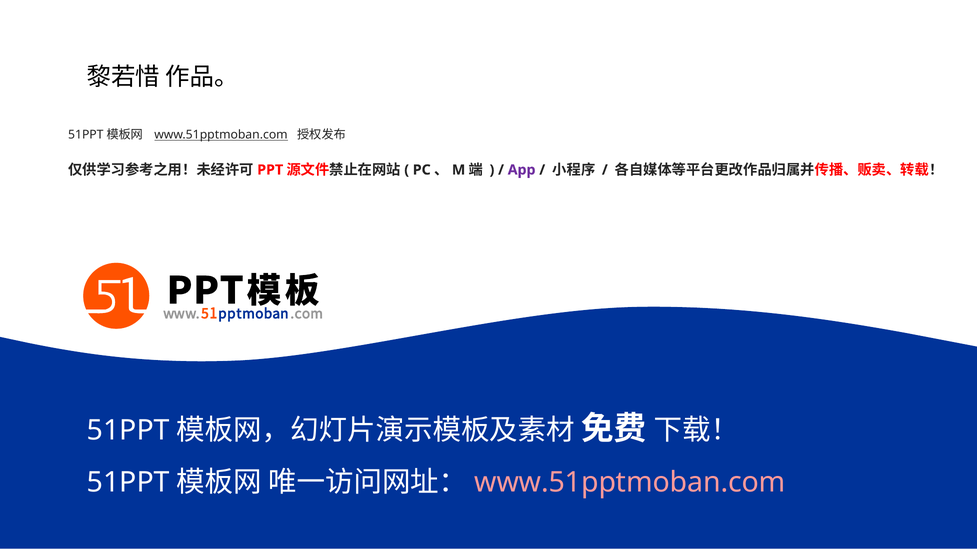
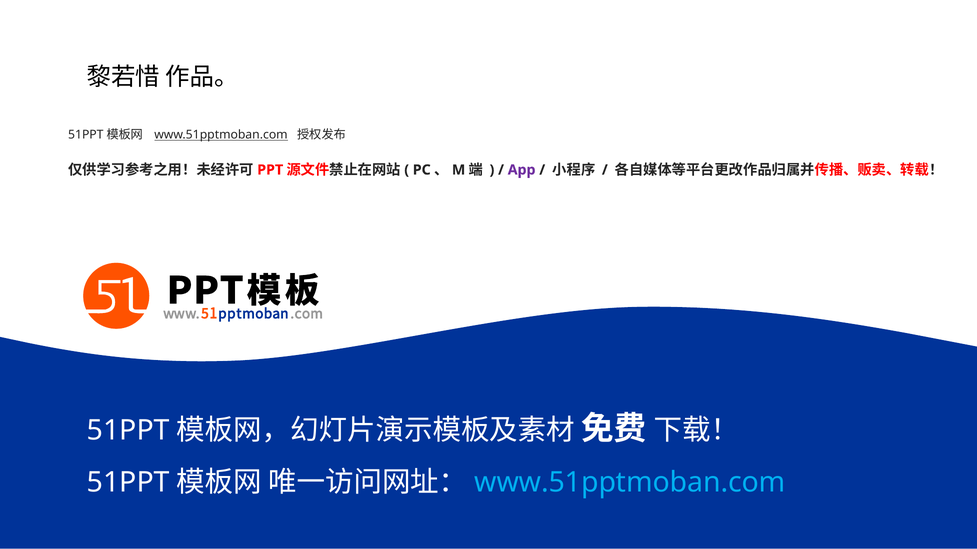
www.51pptmoban.com colour: pink -> light blue (630, 483)
